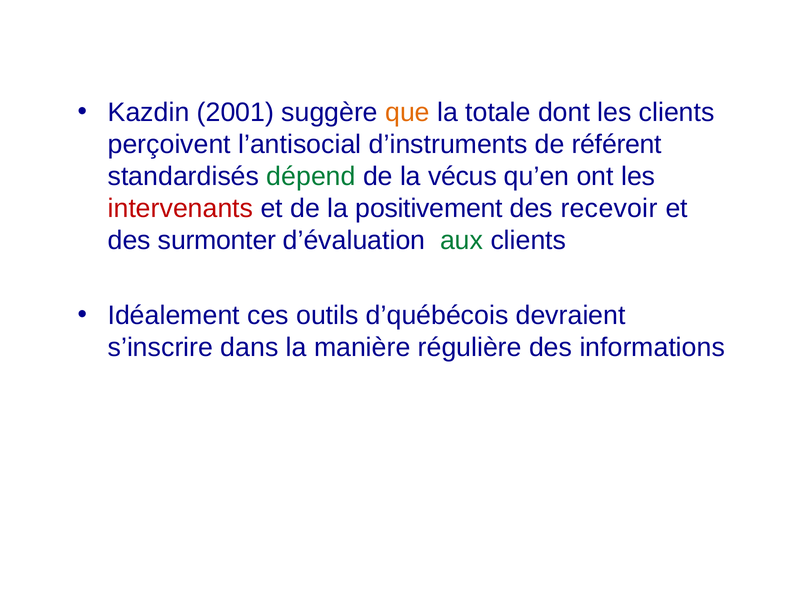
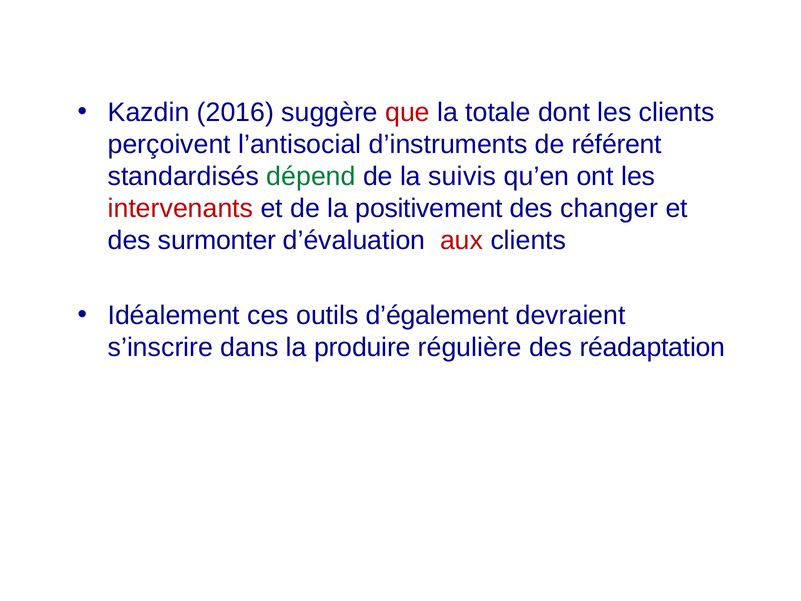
2001: 2001 -> 2016 (235, 112)
que colour: orange -> red (407, 112)
vécus: vécus -> suivis (462, 176)
recevoir: recevoir -> changer (609, 208)
aux colour: green -> red (462, 240)
d’québécois: d’québécois -> d’également (437, 315)
manière: manière -> produire (362, 347)
informations: informations -> réadaptation (652, 347)
